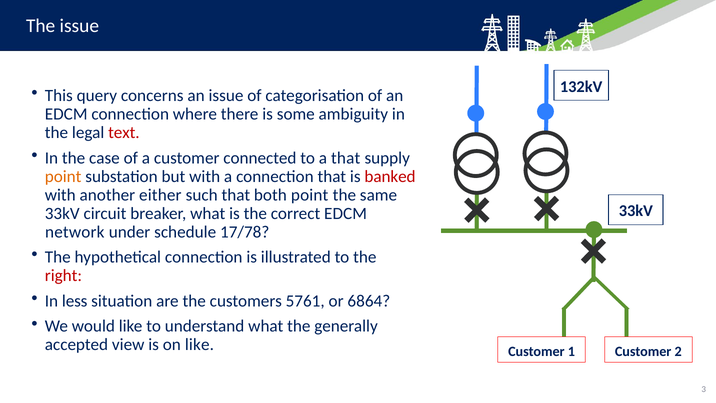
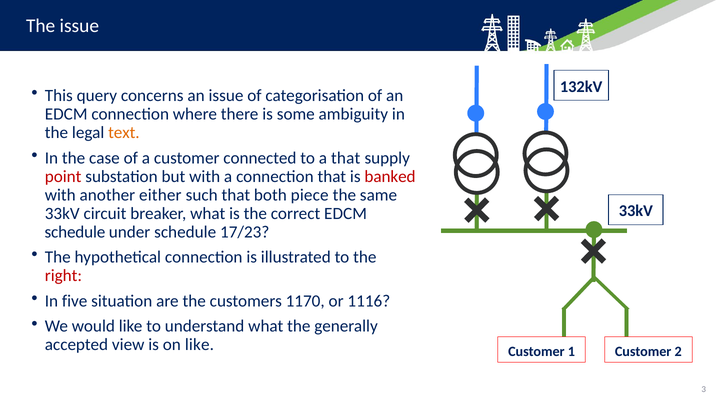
text colour: red -> orange (124, 133)
point colour: orange -> red (63, 176)
both point: point -> piece (310, 195)
network: network -> schedule (75, 232)
17/78: 17/78 -> 17/23 (245, 232)
less: less -> five (75, 301)
5761: 5761 -> 1170 (305, 301)
6864: 6864 -> 1116 (369, 301)
